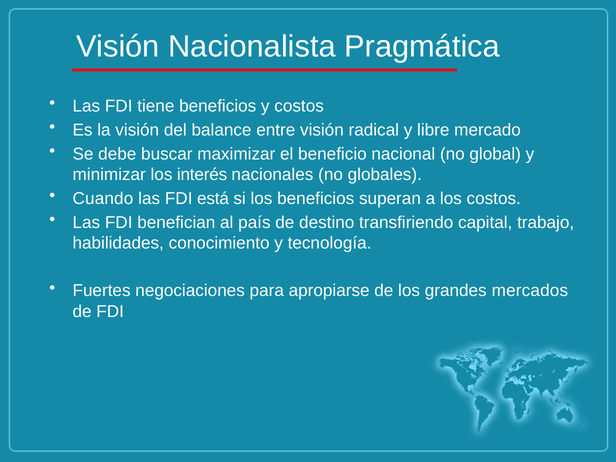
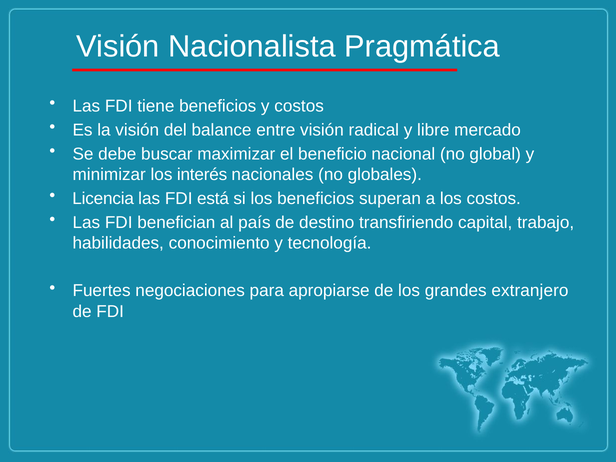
Cuando: Cuando -> Licencia (103, 198)
mercados: mercados -> extranjero (530, 291)
